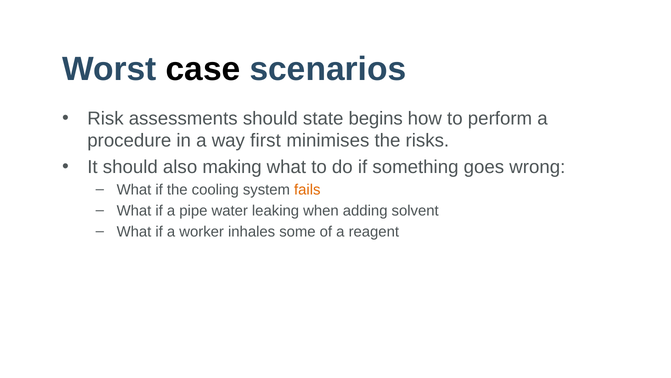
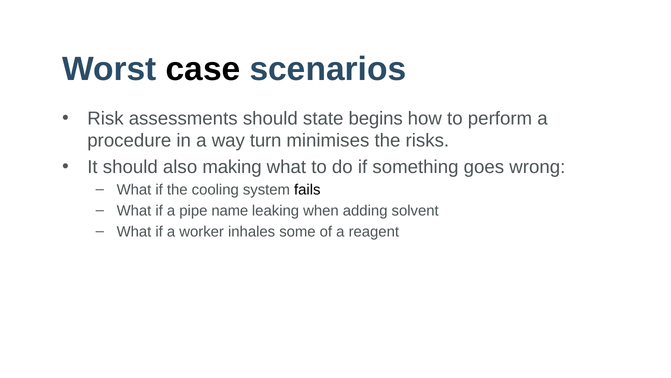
first: first -> turn (266, 141)
fails colour: orange -> black (307, 190)
water: water -> name (230, 210)
